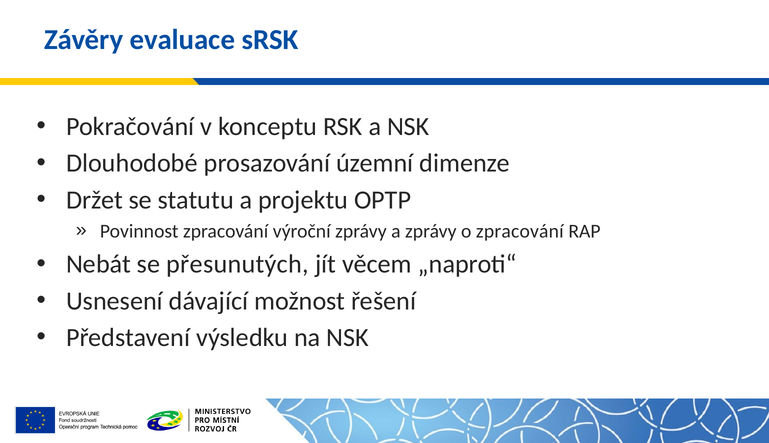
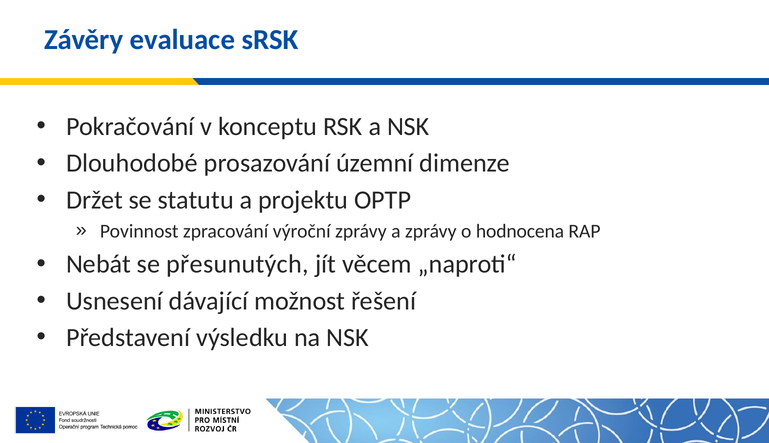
o zpracování: zpracování -> hodnocena (520, 231)
